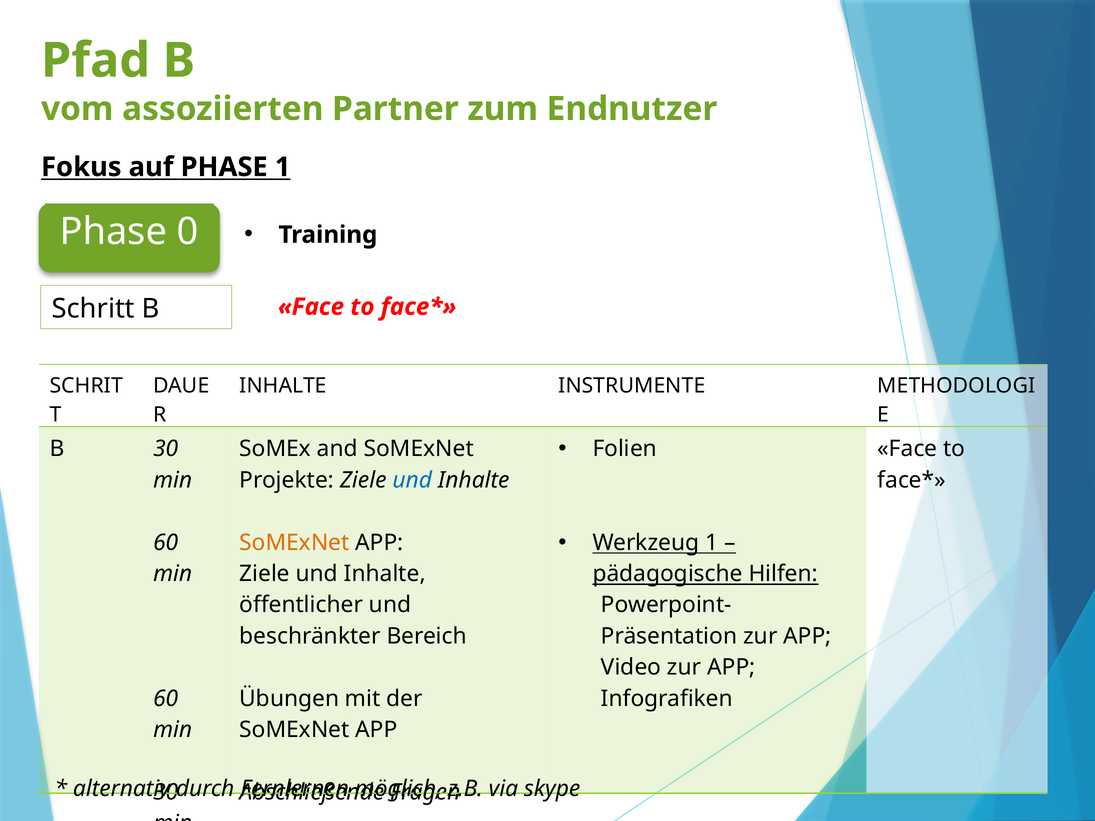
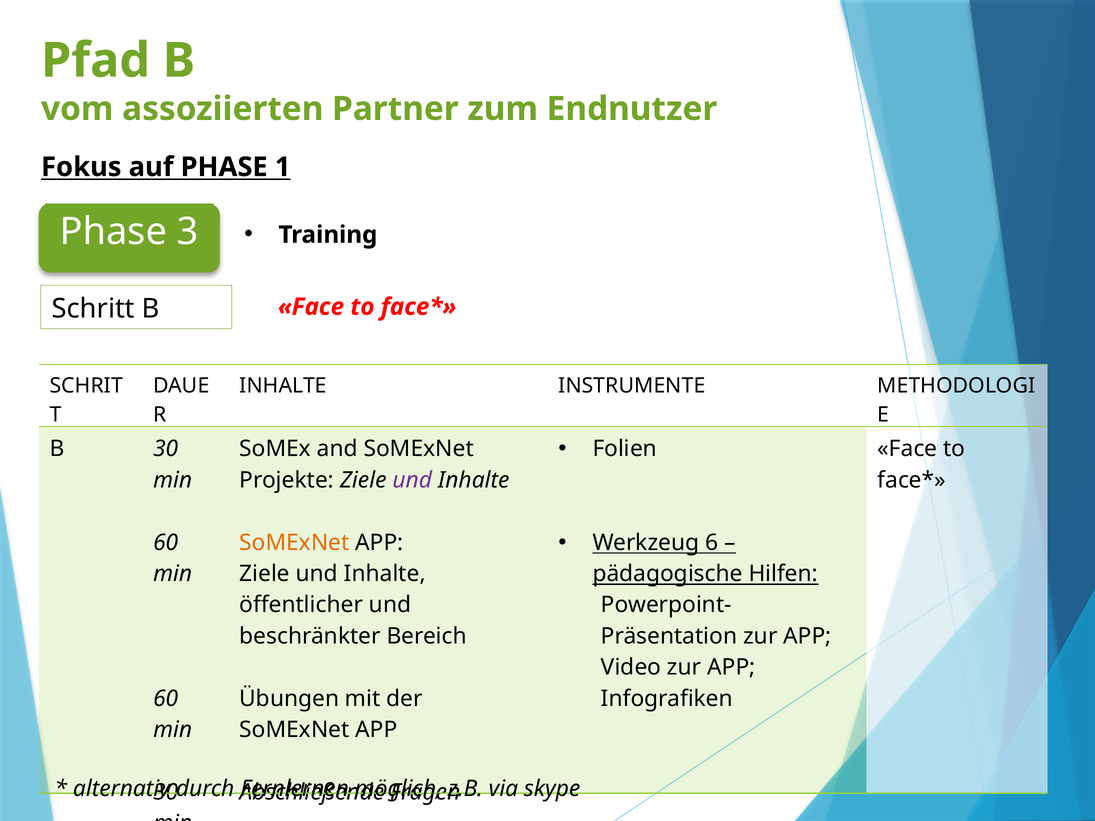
0: 0 -> 3 (188, 232)
und colour: blue -> purple (412, 480)
Werkzeug 1: 1 -> 6 (712, 543)
